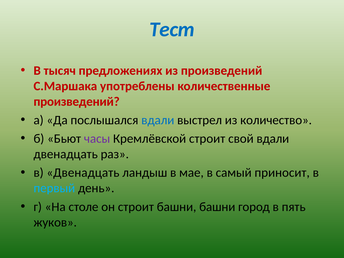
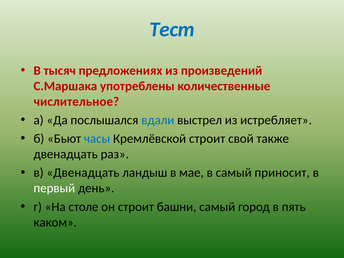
произведений: произведений -> числительное (76, 102)
количество: количество -> истребляет (276, 120)
часы colour: purple -> blue (97, 139)
свой вдали: вдали -> также (273, 139)
первый colour: light blue -> white (54, 188)
башни башни: башни -> самый (217, 207)
жуков: жуков -> каком (55, 222)
